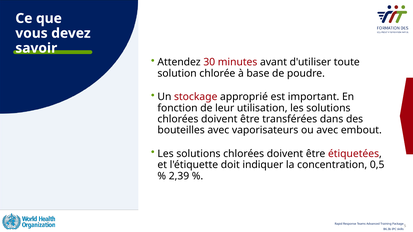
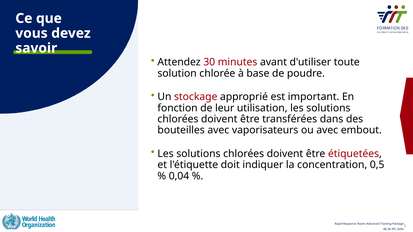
2,39: 2,39 -> 0,04 (179, 176)
